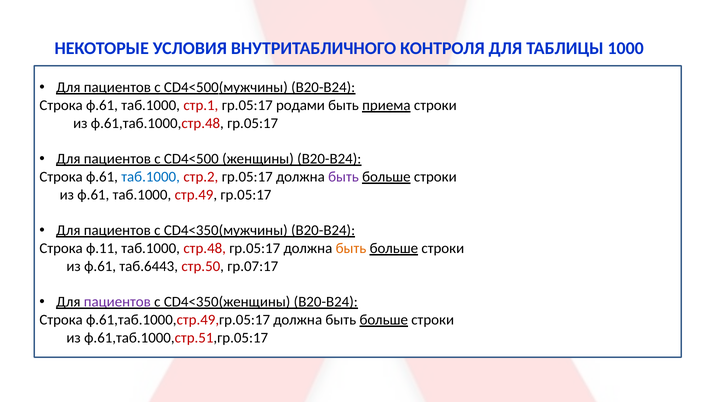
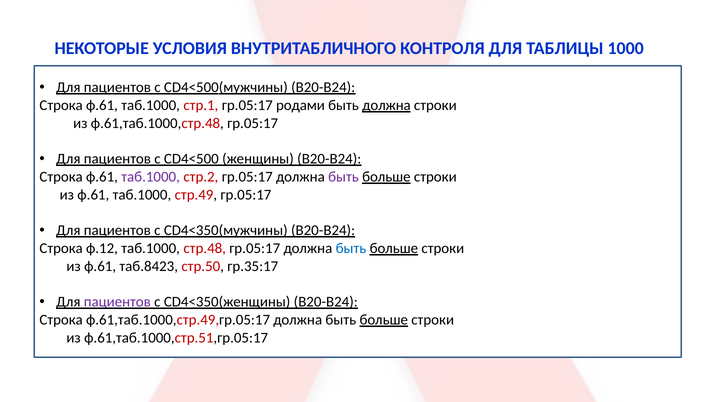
быть приема: приема -> должна (386, 105)
таб.1000 colour: blue -> purple (151, 177)
ф.11: ф.11 -> ф.12 (102, 248)
быть colour: orange -> blue (351, 248)
таб.6443: таб.6443 -> таб.8423 (149, 266)
гр.07:17: гр.07:17 -> гр.35:17 (253, 266)
